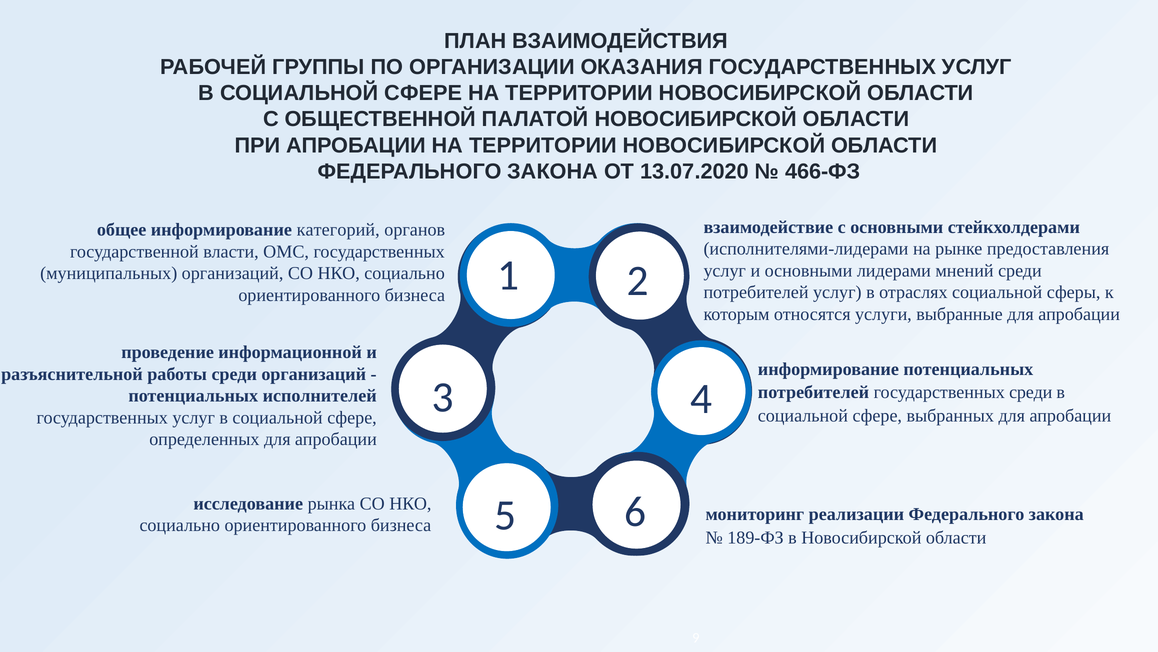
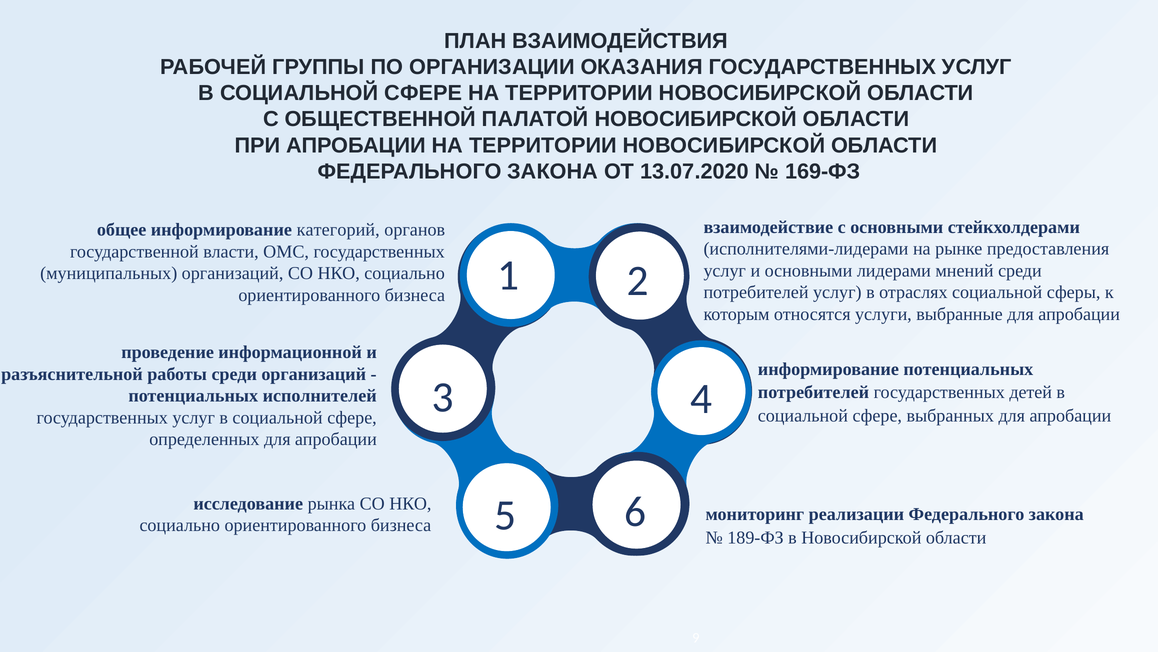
466-ФЗ: 466-ФЗ -> 169-ФЗ (823, 171)
государственных среди: среди -> детей (1031, 392)
